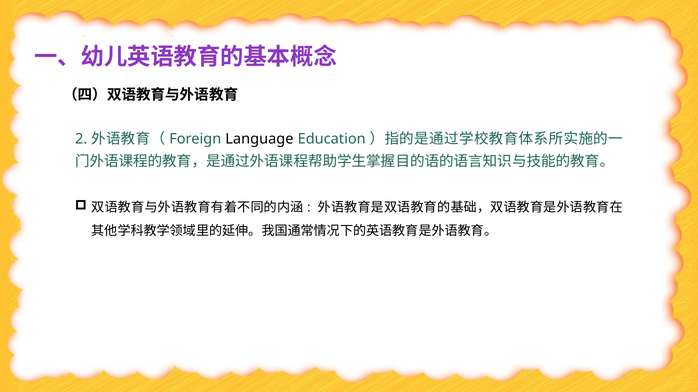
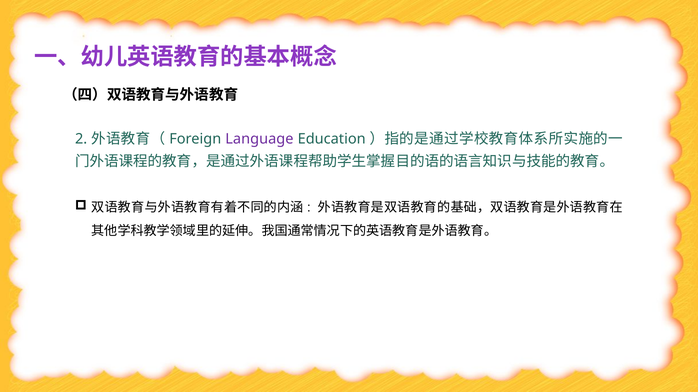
Language colour: black -> purple (259, 139)
